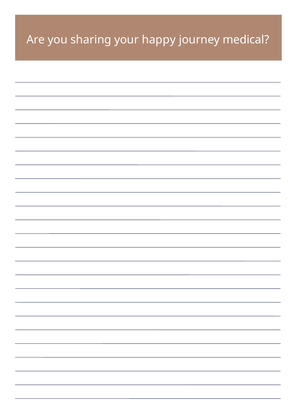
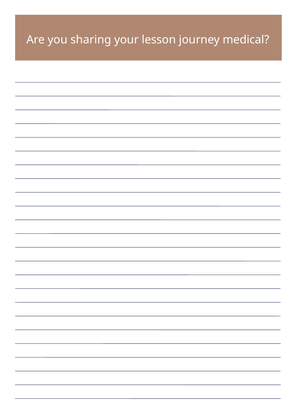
happy: happy -> lesson (159, 40)
